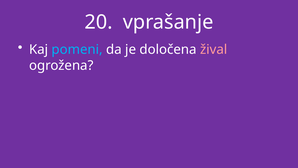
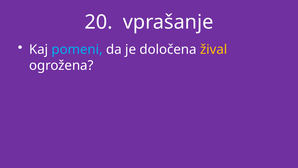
žival colour: pink -> yellow (214, 49)
